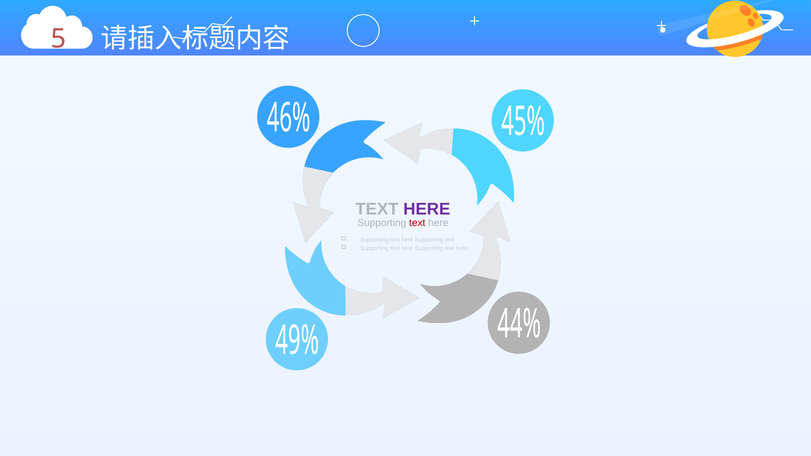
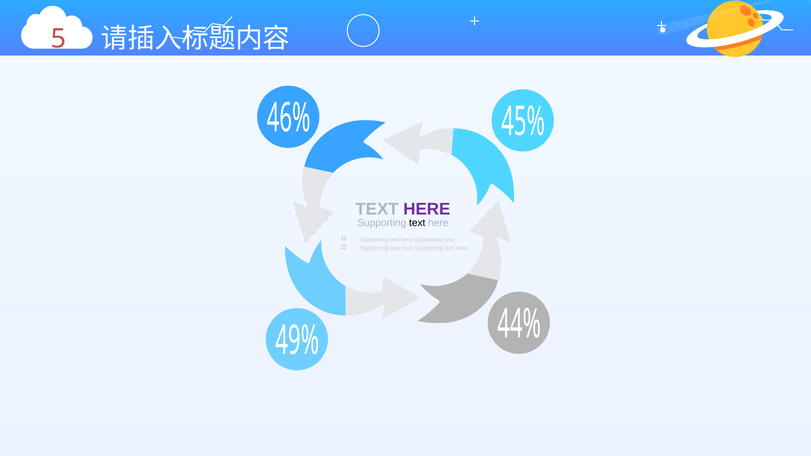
text colour: red -> black (417, 223)
